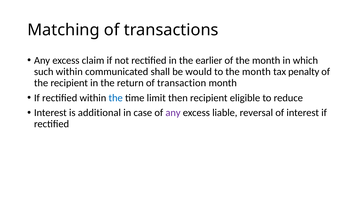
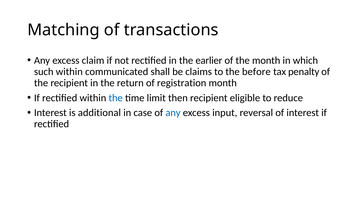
would: would -> claims (199, 72)
to the month: month -> before (256, 72)
transaction: transaction -> registration (182, 83)
any colour: purple -> blue (173, 113)
liable: liable -> input (225, 113)
